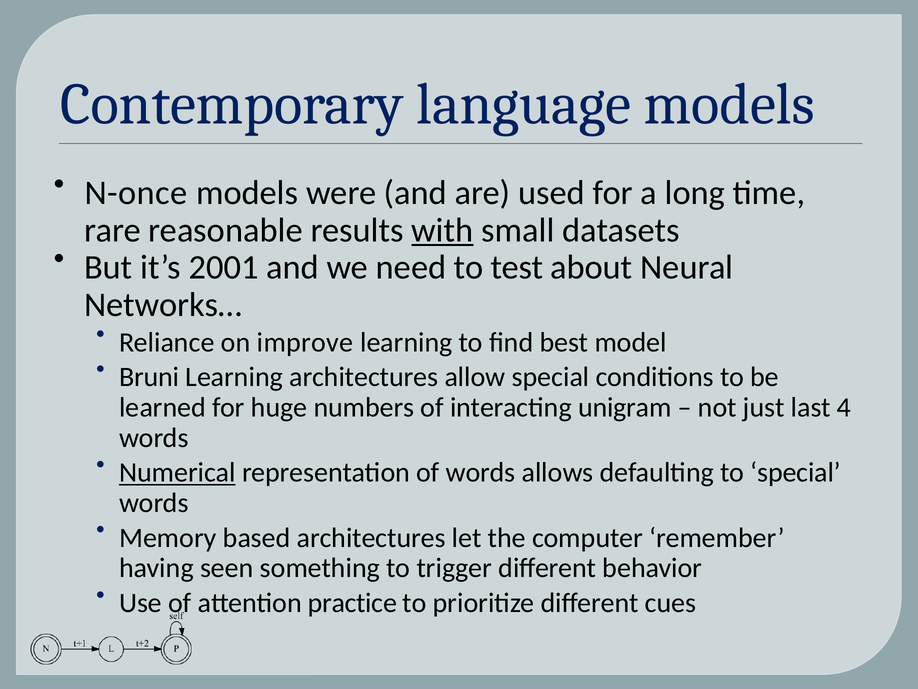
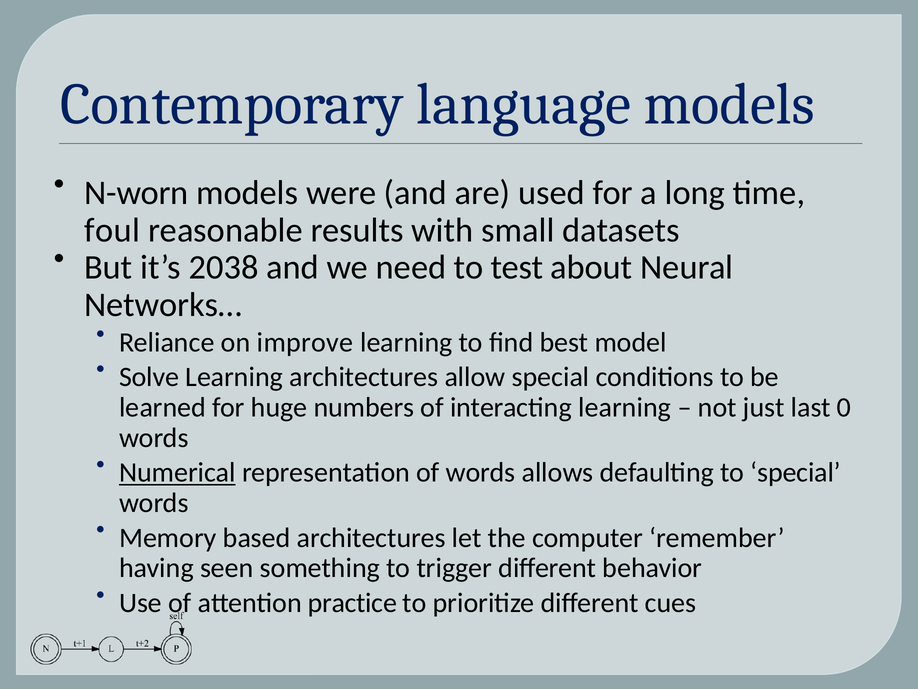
N-once: N-once -> N-worn (136, 193)
rare: rare -> foul (112, 230)
with underline: present -> none (442, 230)
2001: 2001 -> 2038 (224, 267)
Bruni: Bruni -> Solve (149, 377)
interacting unigram: unigram -> learning (625, 407)
4: 4 -> 0 (844, 407)
